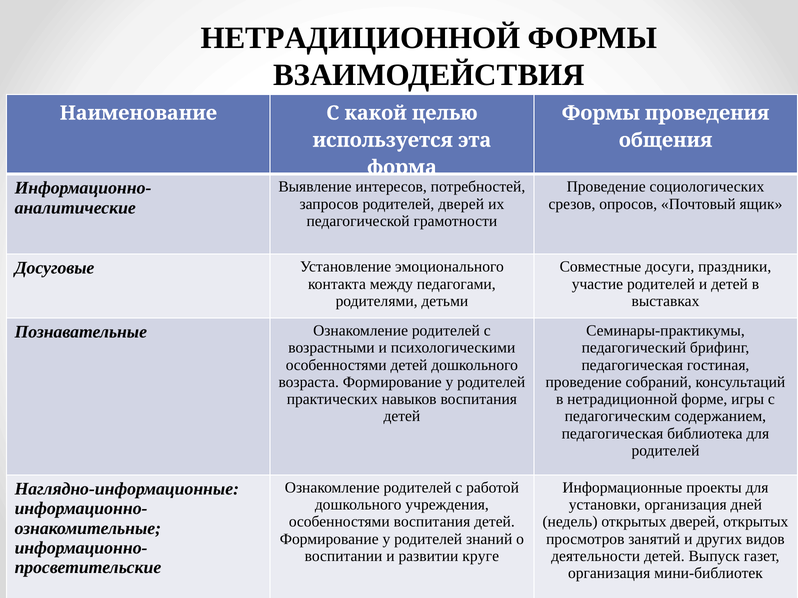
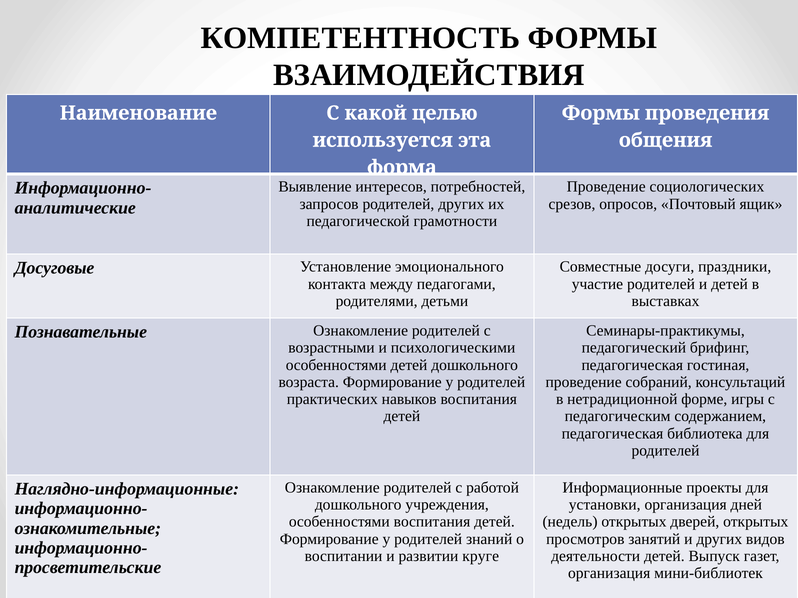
НЕТРАДИЦИОННОЙ: НЕТРАДИЦИОННОЙ -> КОМПЕТЕНТНОСТЬ (360, 38)
родителей дверей: дверей -> других (461, 204)
